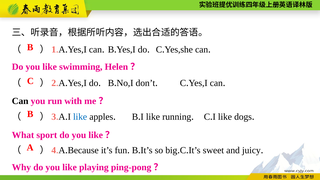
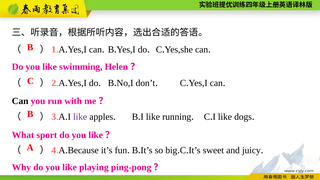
like colour: blue -> purple (80, 117)
